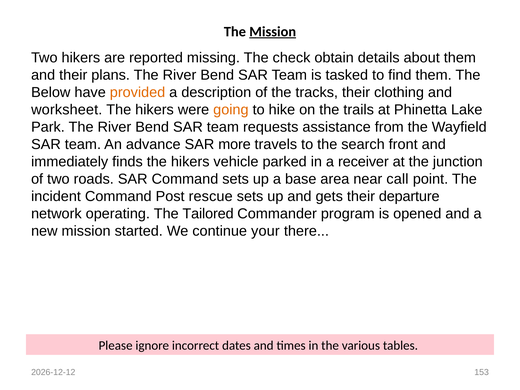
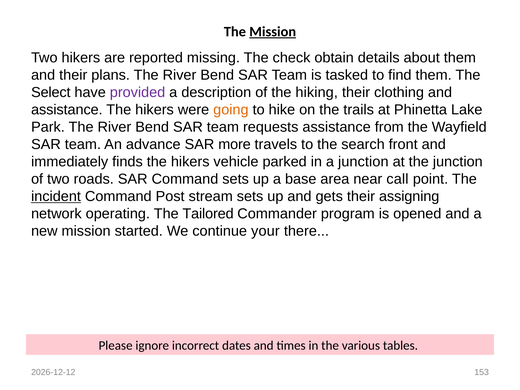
Below: Below -> Select (51, 92)
provided colour: orange -> purple (138, 92)
tracks: tracks -> hiking (317, 92)
worksheet: worksheet -> assistance (67, 110)
a receiver: receiver -> junction (363, 162)
incident underline: none -> present (56, 196)
rescue: rescue -> stream (211, 196)
departure: departure -> assigning (409, 196)
